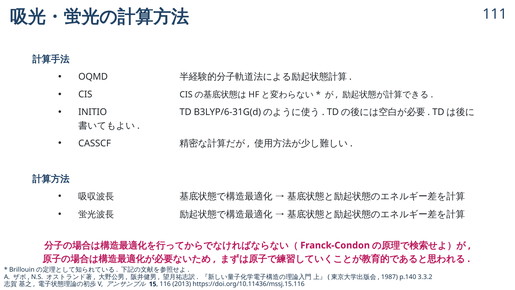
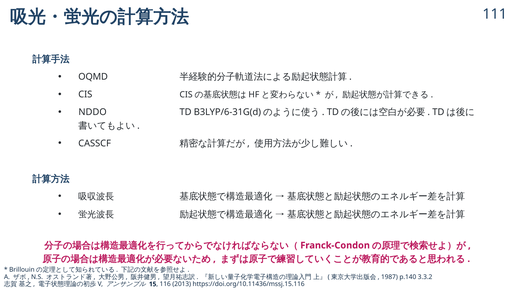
INITIO: INITIO -> NDDO (93, 112)
